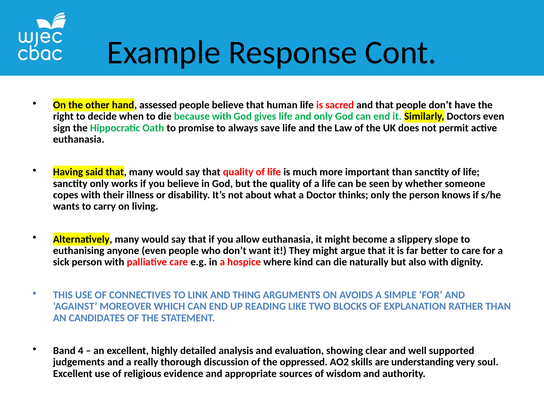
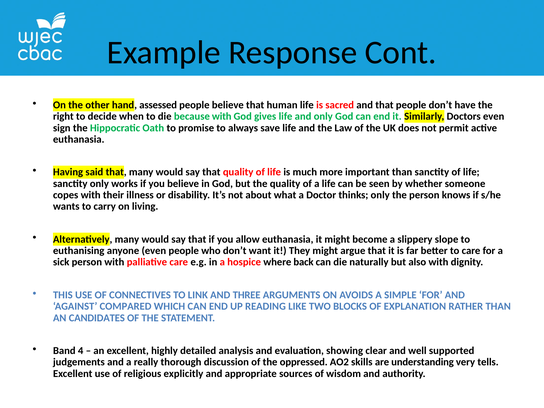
kind: kind -> back (304, 262)
THING: THING -> THREE (247, 295)
MOREOVER: MOREOVER -> COMPARED (126, 306)
soul: soul -> tells (488, 362)
evidence: evidence -> explicitly (183, 374)
